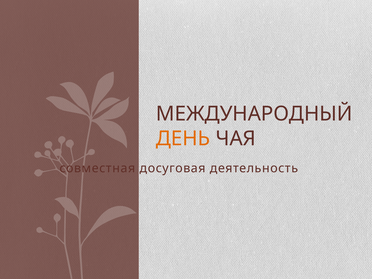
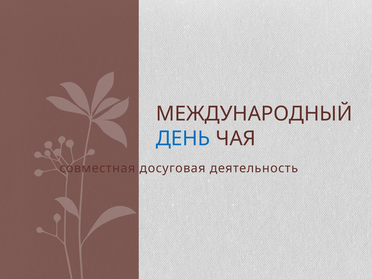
ДЕНЬ colour: orange -> blue (183, 139)
